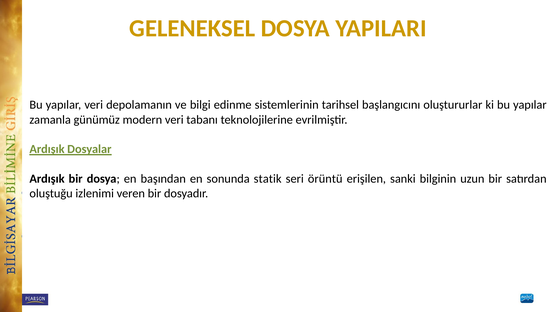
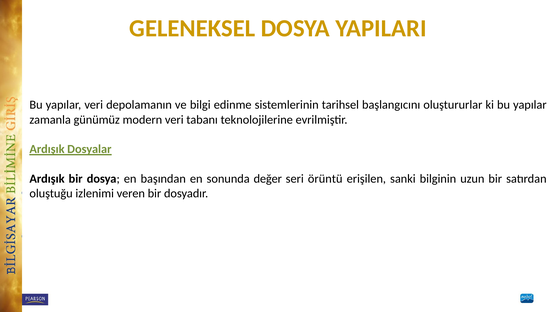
statik: statik -> değer (268, 179)
